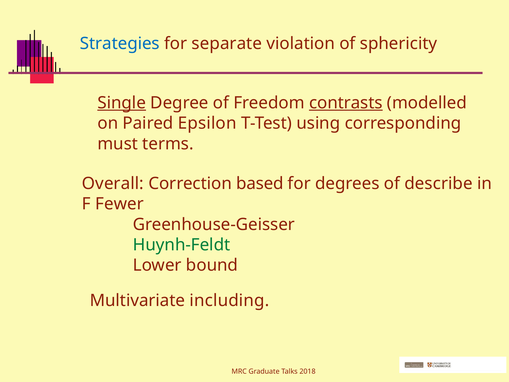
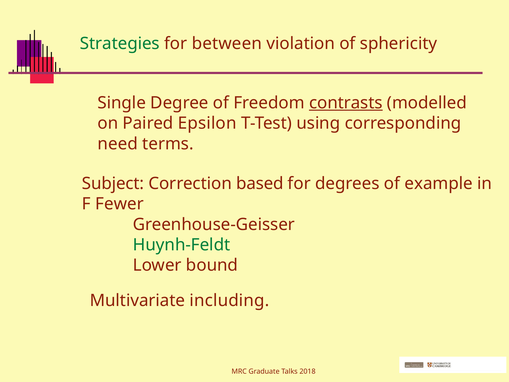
Strategies colour: blue -> green (120, 44)
separate: separate -> between (227, 44)
Single underline: present -> none (122, 103)
must: must -> need (118, 144)
Overall: Overall -> Subject (113, 184)
describe: describe -> example (439, 184)
